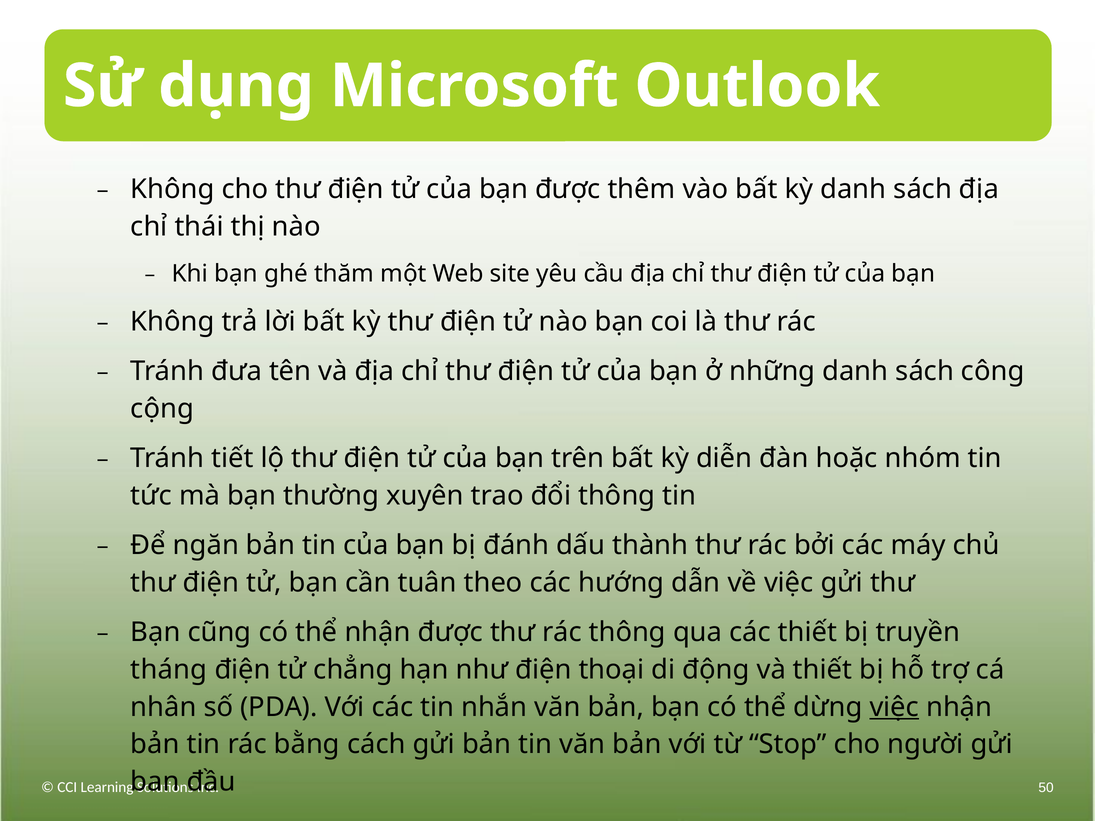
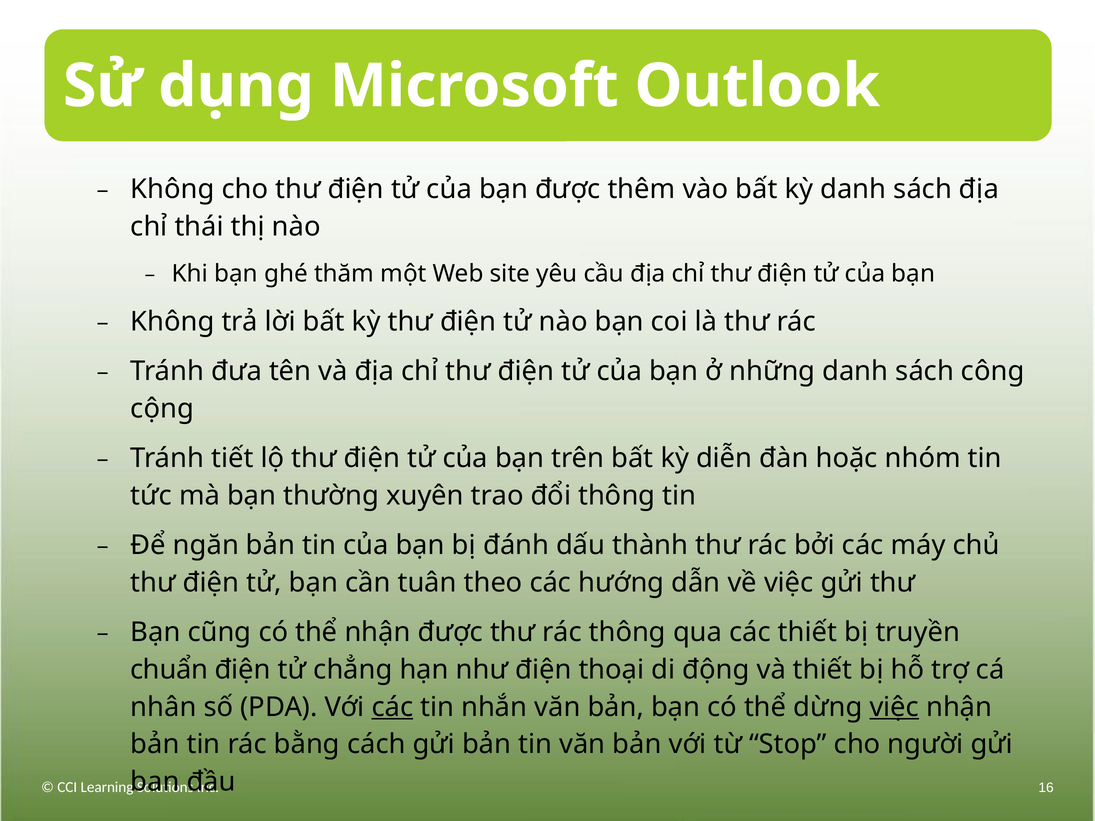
tháng: tháng -> chuẩn (169, 670)
các underline: none -> present (392, 707)
50: 50 -> 16 (1046, 788)
